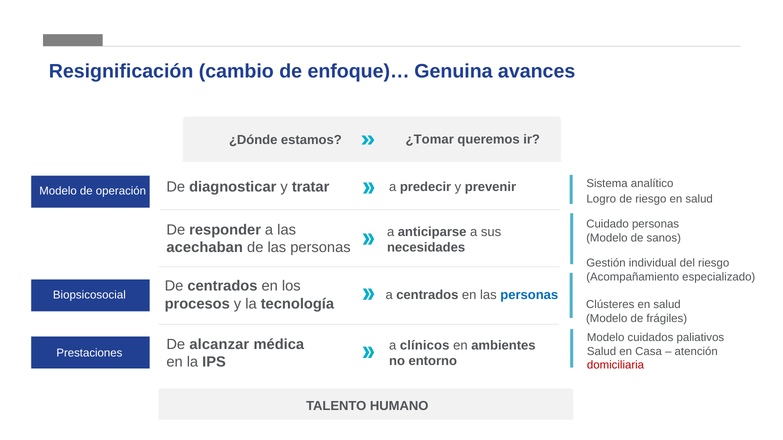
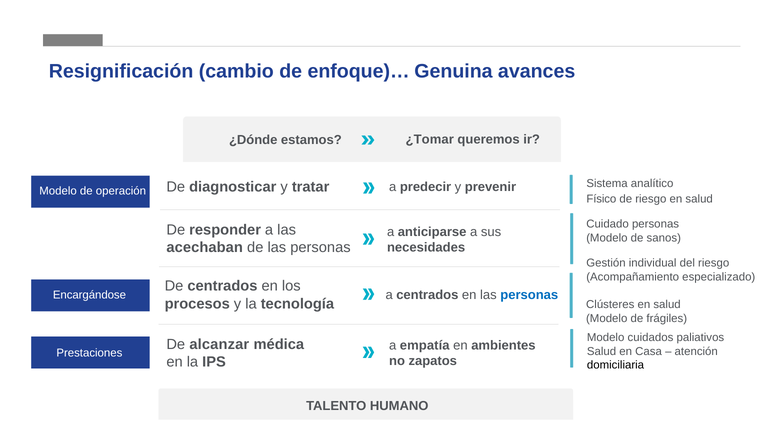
Logro: Logro -> Físico (601, 199)
Biopsicosocial: Biopsicosocial -> Encargándose (89, 295)
clínicos: clínicos -> empatía (425, 346)
entorno: entorno -> zapatos (433, 361)
domiciliaria colour: red -> black (616, 365)
